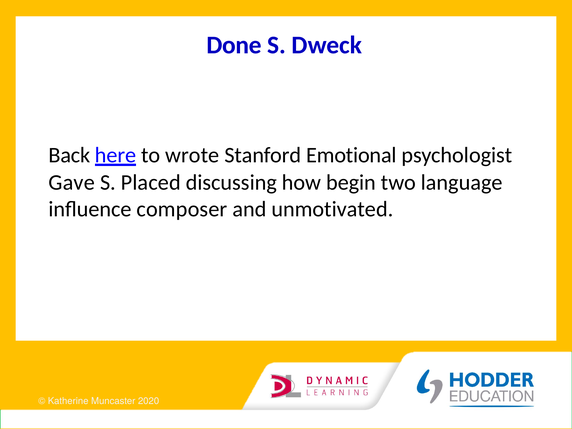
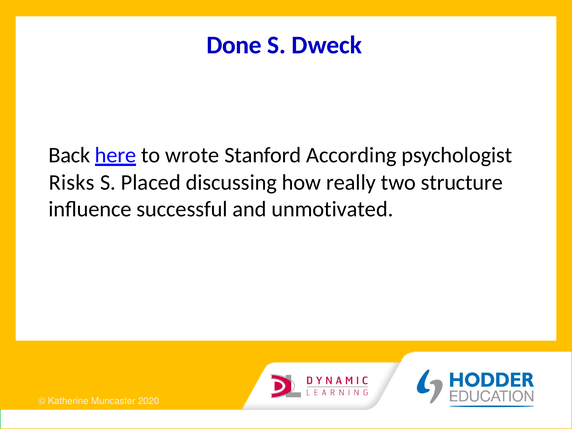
Emotional: Emotional -> According (351, 155)
Gave: Gave -> Risks (72, 182)
begin: begin -> really (351, 182)
language: language -> structure (462, 182)
composer: composer -> successful (182, 209)
